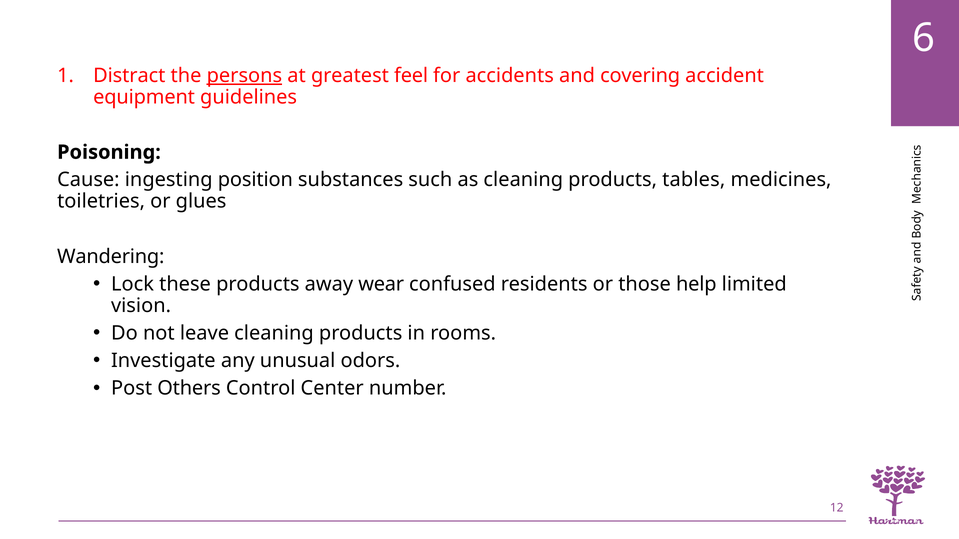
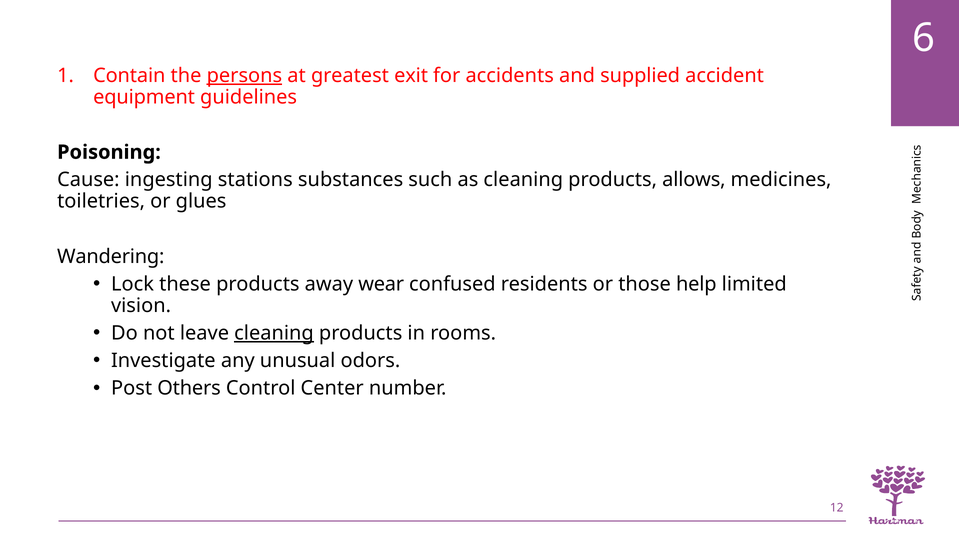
Distract: Distract -> Contain (129, 76)
feel: feel -> exit (411, 76)
covering: covering -> supplied (640, 76)
position: position -> stations (255, 180)
tables: tables -> allows (694, 180)
cleaning underline: none -> present (274, 333)
